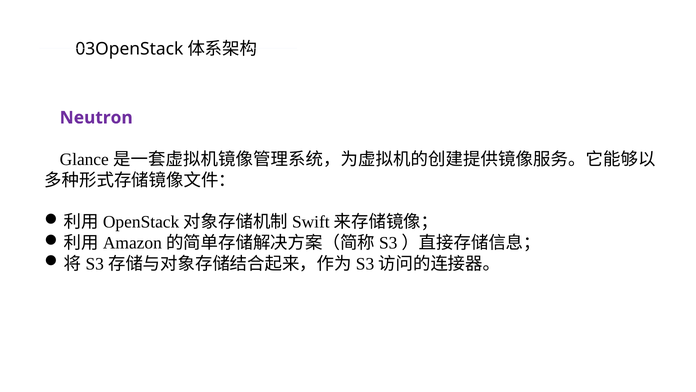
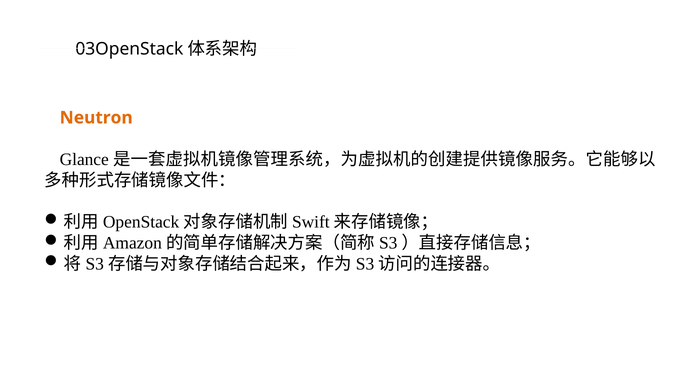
Neutron colour: purple -> orange (96, 118)
